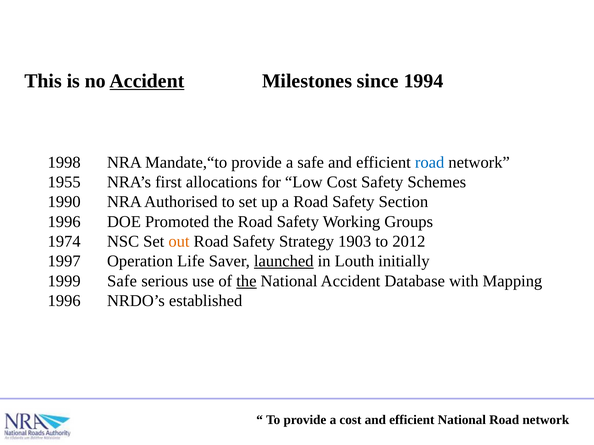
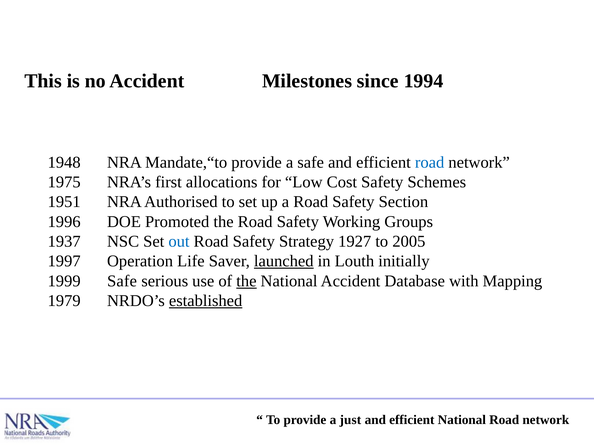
Accident underline: present -> none (147, 81)
1998: 1998 -> 1948 (64, 162)
1955: 1955 -> 1975 (64, 182)
1990: 1990 -> 1951 (64, 202)
1974: 1974 -> 1937 (64, 242)
out colour: orange -> blue (179, 242)
1903: 1903 -> 1927 (355, 242)
2012: 2012 -> 2005 (409, 242)
1996: 1996 -> 1979 (64, 301)
established underline: none -> present (206, 301)
a cost: cost -> just (350, 420)
